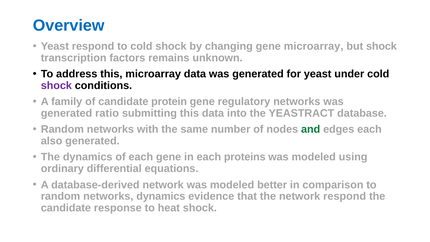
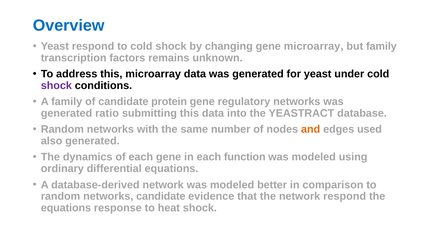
but shock: shock -> family (381, 46)
and colour: green -> orange (311, 129)
edges each: each -> used (369, 129)
proteins: proteins -> function (245, 157)
networks dynamics: dynamics -> candidate (161, 196)
candidate: candidate -> equations (66, 208)
